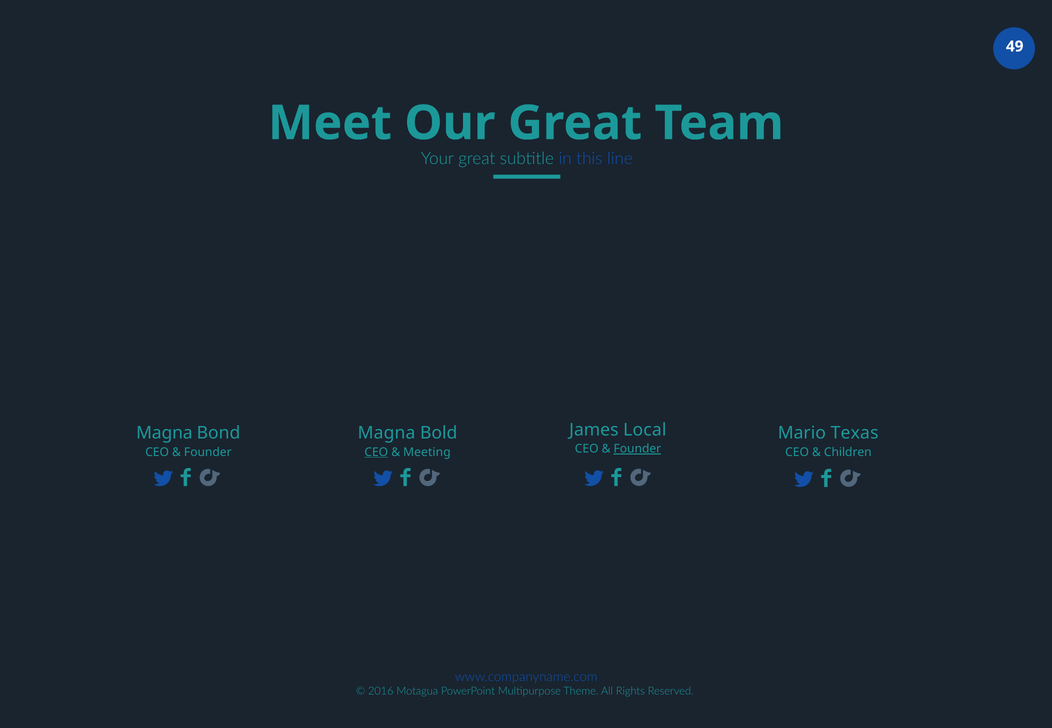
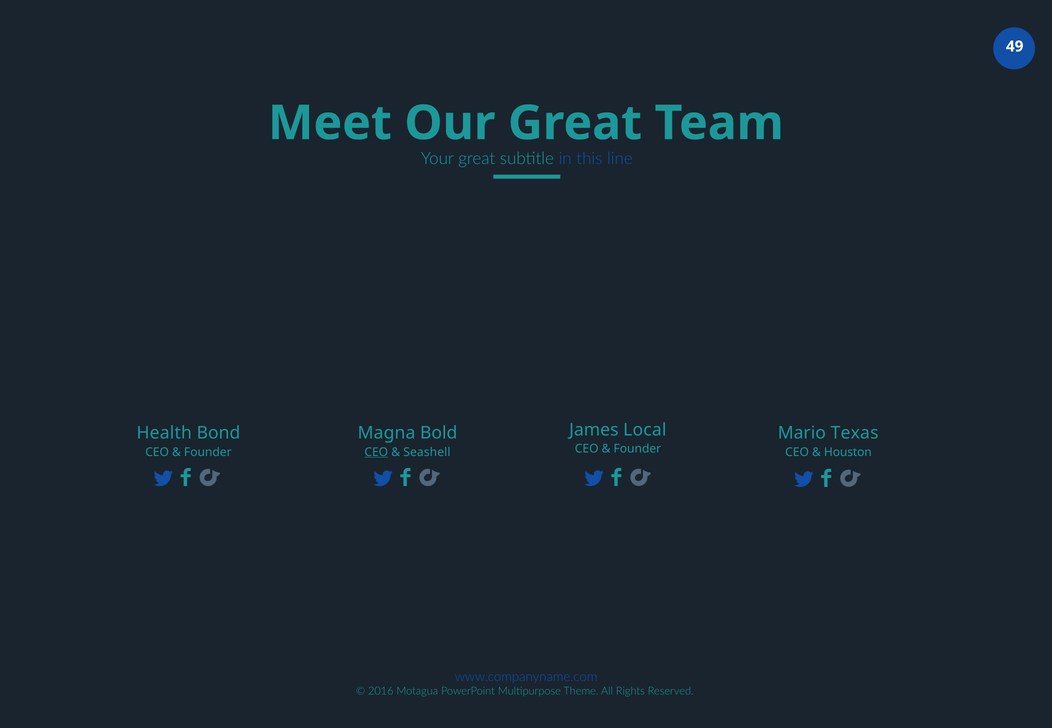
Magna: Magna -> Health (164, 433)
Founder underline: present -> none (637, 449)
Meeting: Meeting -> Seashell (427, 452)
Children: Children -> Houston (848, 452)
